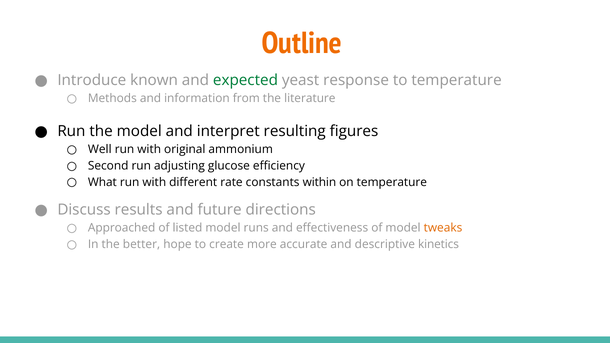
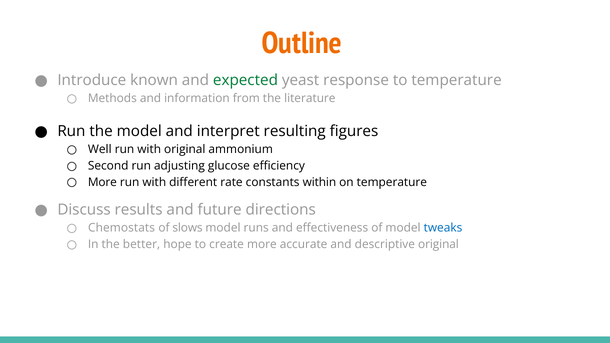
What: What -> More (102, 182)
Approached: Approached -> Chemostats (122, 228)
listed: listed -> slows (188, 228)
tweaks colour: orange -> blue (443, 228)
descriptive kinetics: kinetics -> original (438, 244)
